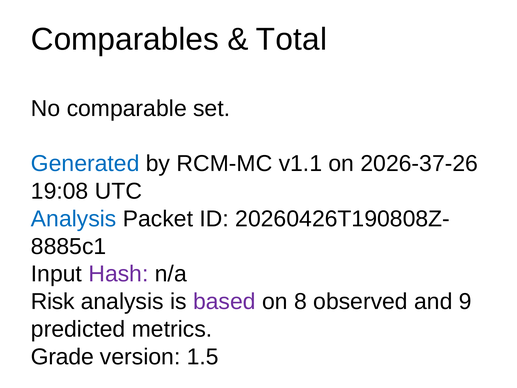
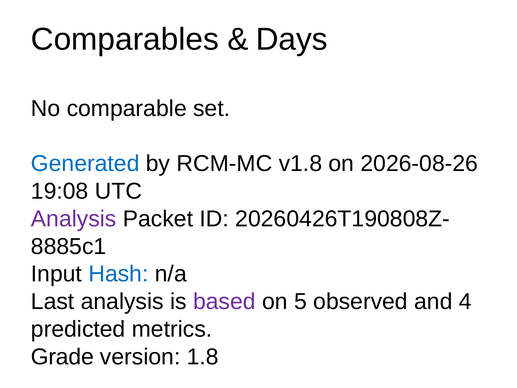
Total: Total -> Days (292, 39)
v1.1: v1.1 -> v1.8 (300, 164)
2026-37-26: 2026-37-26 -> 2026-08-26 (419, 164)
Analysis colour: blue -> purple (74, 219)
Hash colour: purple -> blue (118, 274)
Risk: Risk -> Last (53, 301)
8: 8 -> 5 (300, 301)
9: 9 -> 4 (465, 301)
1.5: 1.5 -> 1.8 (203, 357)
